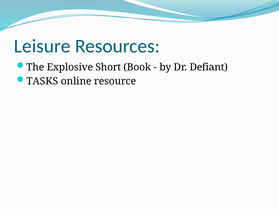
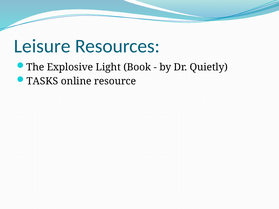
Short: Short -> Light (108, 67)
Defiant: Defiant -> Quietly (209, 67)
